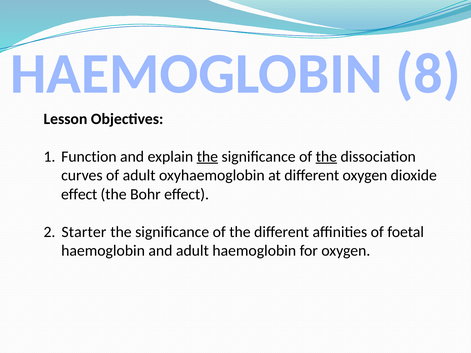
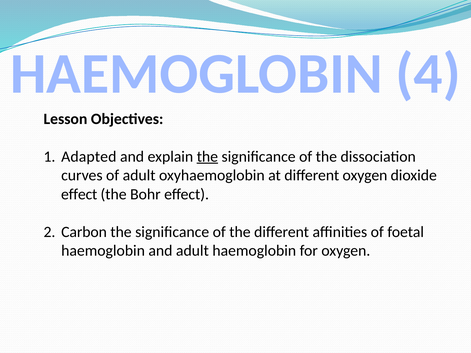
8: 8 -> 4 (428, 74)
Function: Function -> Adapted (89, 157)
the underline: present -> none (326, 157)
Starter: Starter -> Carbon (84, 232)
